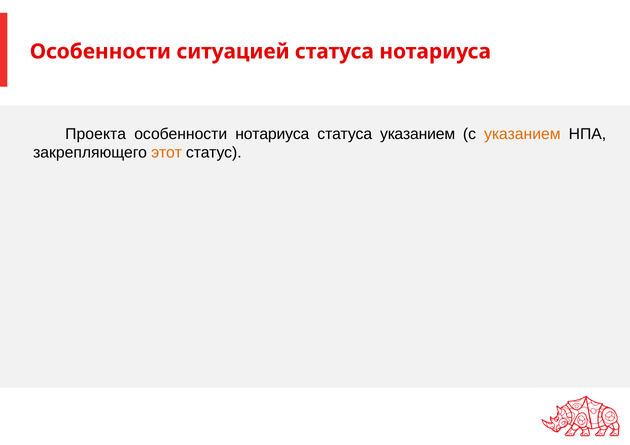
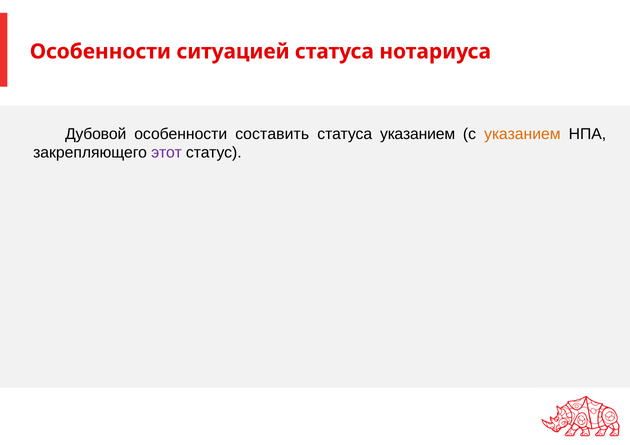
Проекта: Проекта -> Дубовой (96, 134)
особенности нотариуса: нотариуса -> составить (272, 134)
этот colour: orange -> purple (167, 153)
